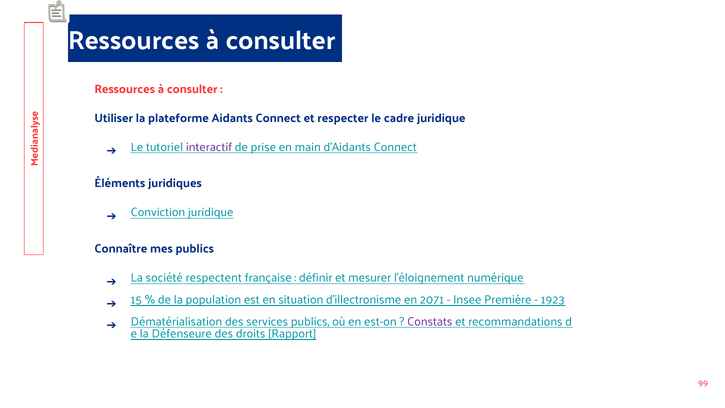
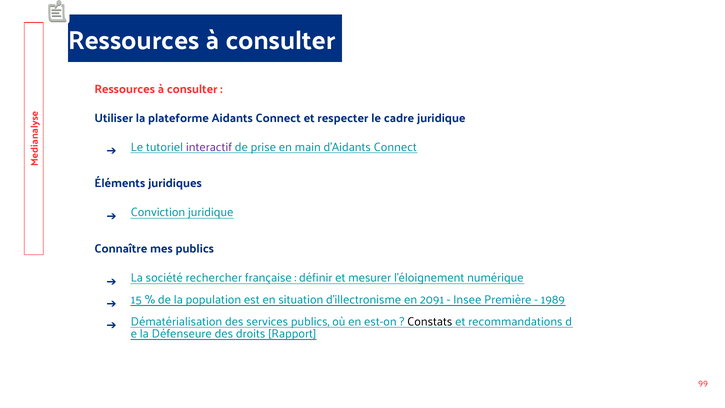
respectent: respectent -> rechercher (214, 278)
2071: 2071 -> 2091 (432, 300)
1923: 1923 -> 1989 (553, 300)
Constats colour: purple -> black (430, 321)
